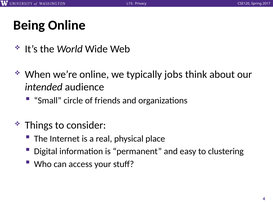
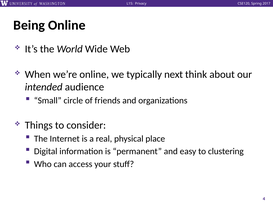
jobs: jobs -> next (174, 75)
